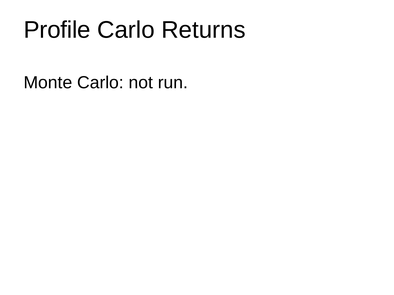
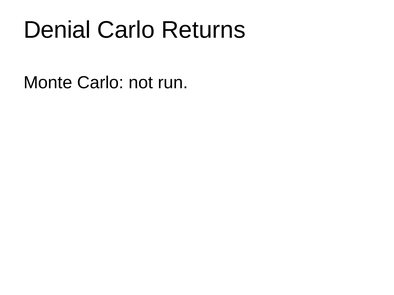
Profile: Profile -> Denial (57, 30)
